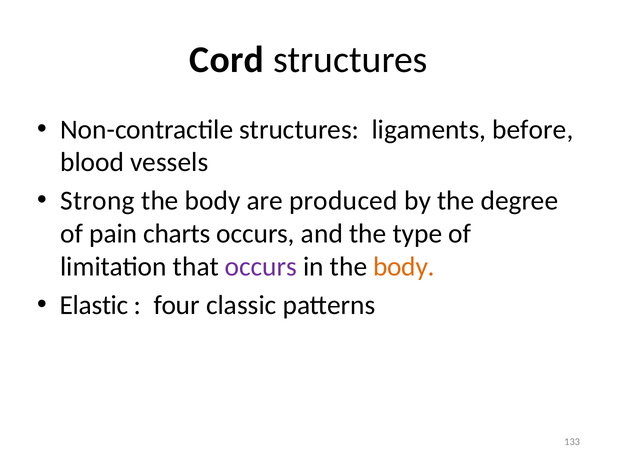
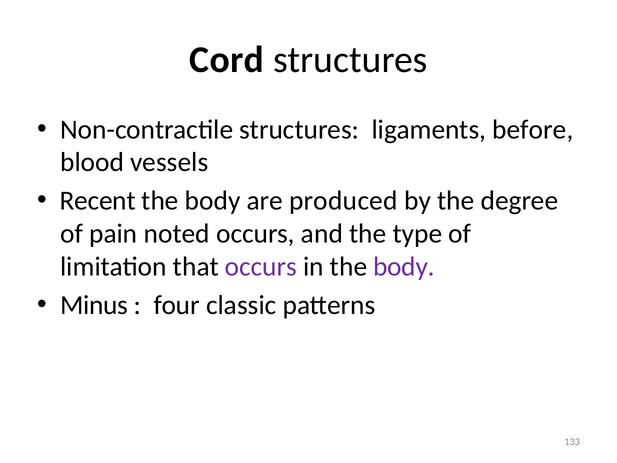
Strong: Strong -> Recent (98, 201)
charts: charts -> noted (177, 234)
body colour: orange -> purple (404, 267)
Elastic: Elastic -> Minus (94, 305)
